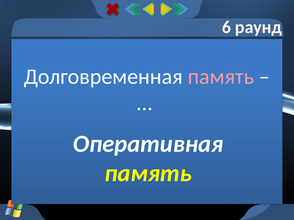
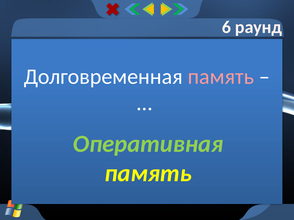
Оперативная colour: white -> light green (148, 144)
